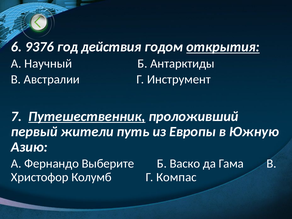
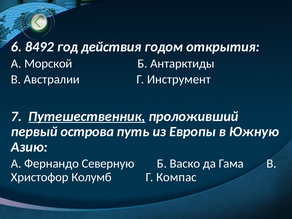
9376: 9376 -> 8492 (40, 47)
открытия underline: present -> none (223, 47)
Научный: Научный -> Морской (48, 63)
жители: жители -> острова (87, 132)
Выберите: Выберите -> Северную (108, 164)
